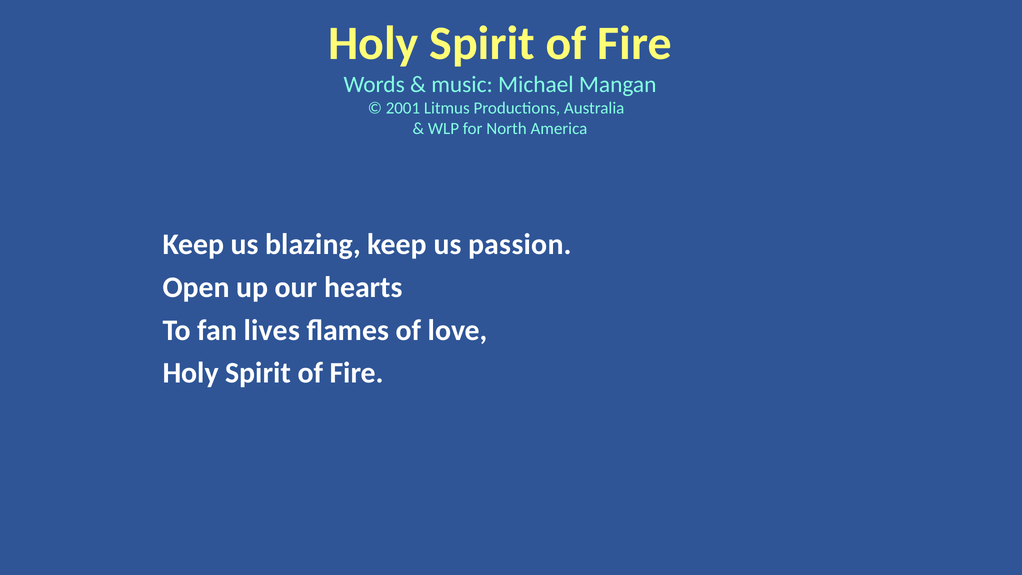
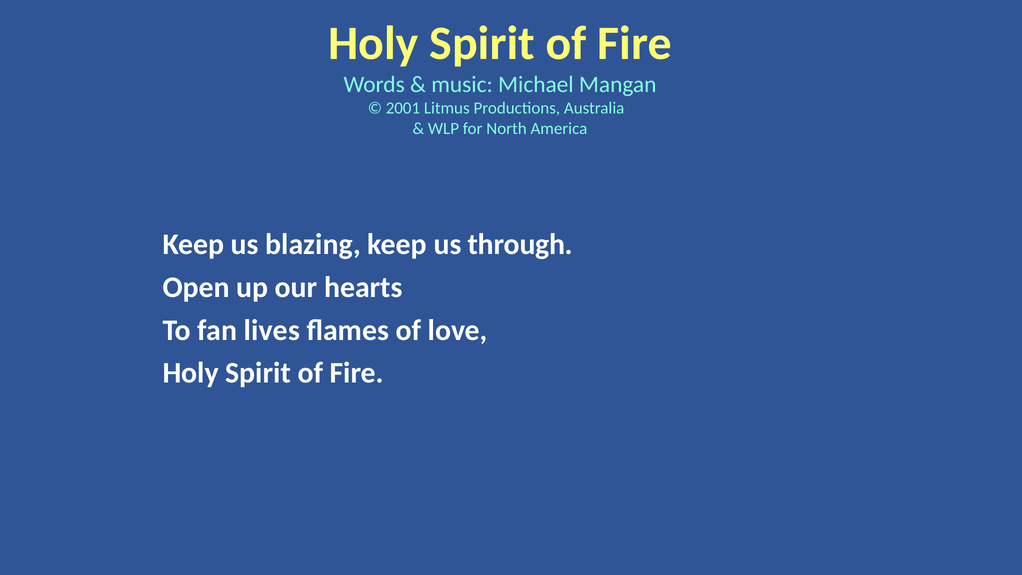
passion: passion -> through (520, 244)
